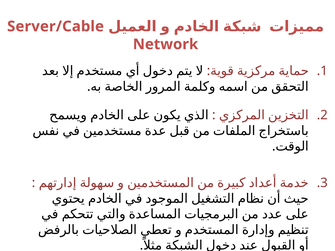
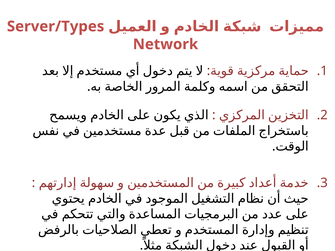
Server/Cable: Server/Cable -> Server/Types (56, 26)
